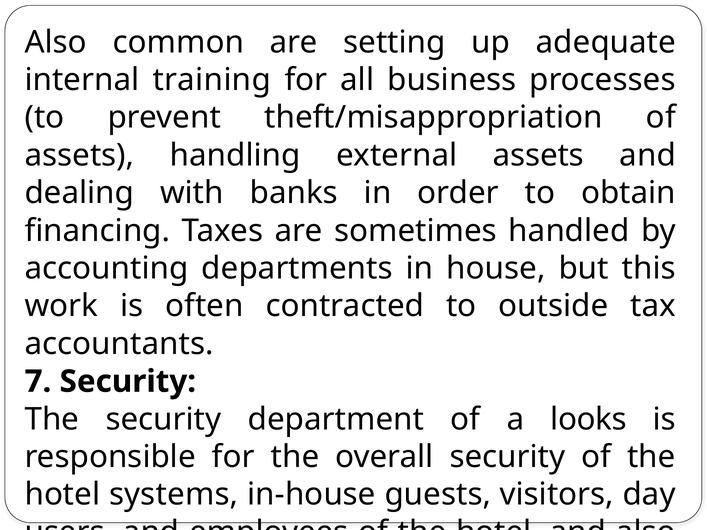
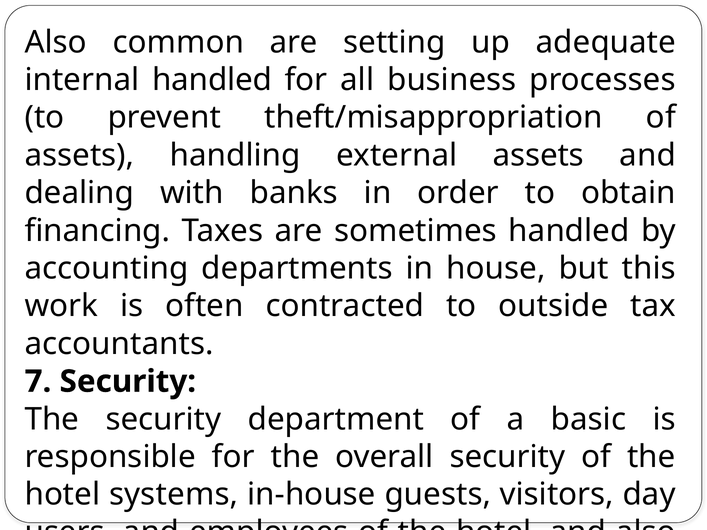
internal training: training -> handled (212, 80)
looks: looks -> basic (588, 419)
